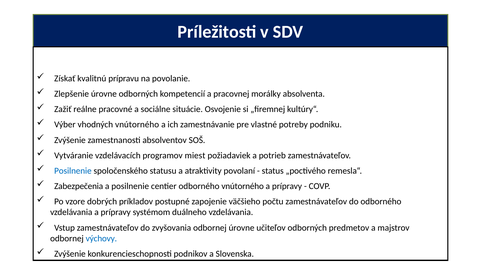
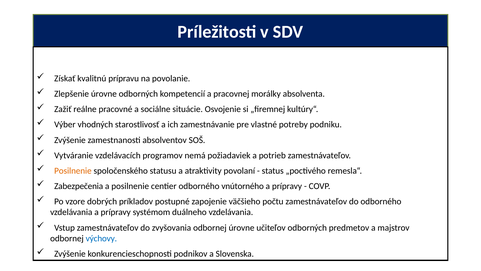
vhodných vnútorného: vnútorného -> starostlivosť (137, 124)
miest: miest -> nemá (195, 155)
Posilnenie colour: blue -> orange (73, 170)
